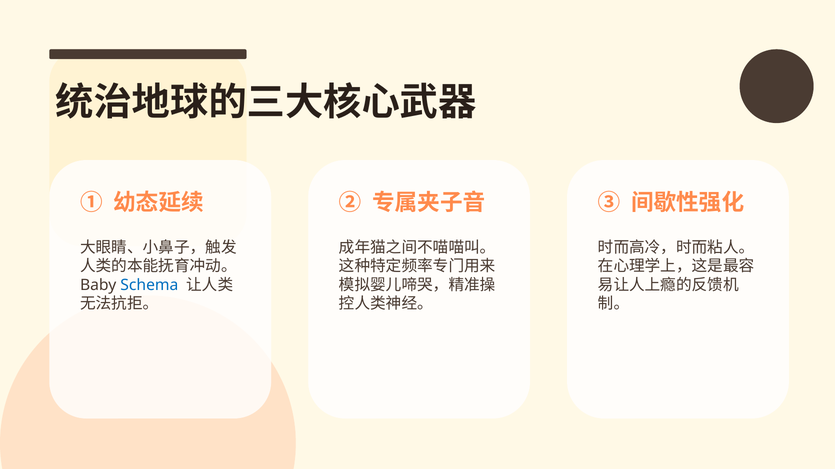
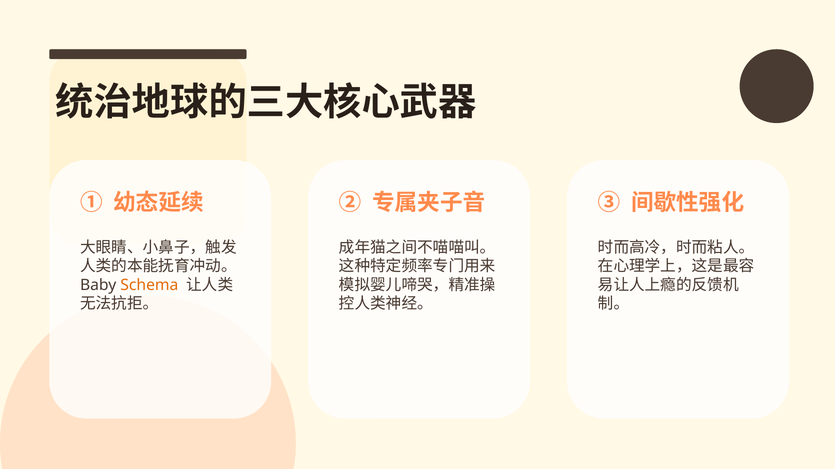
Schema colour: blue -> orange (149, 285)
